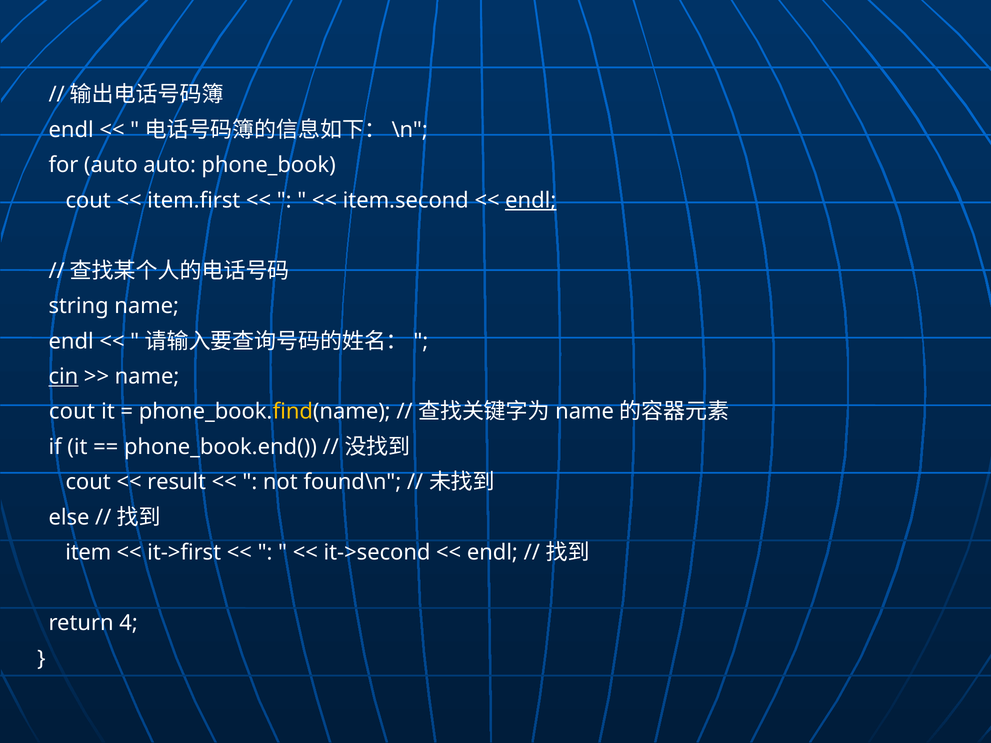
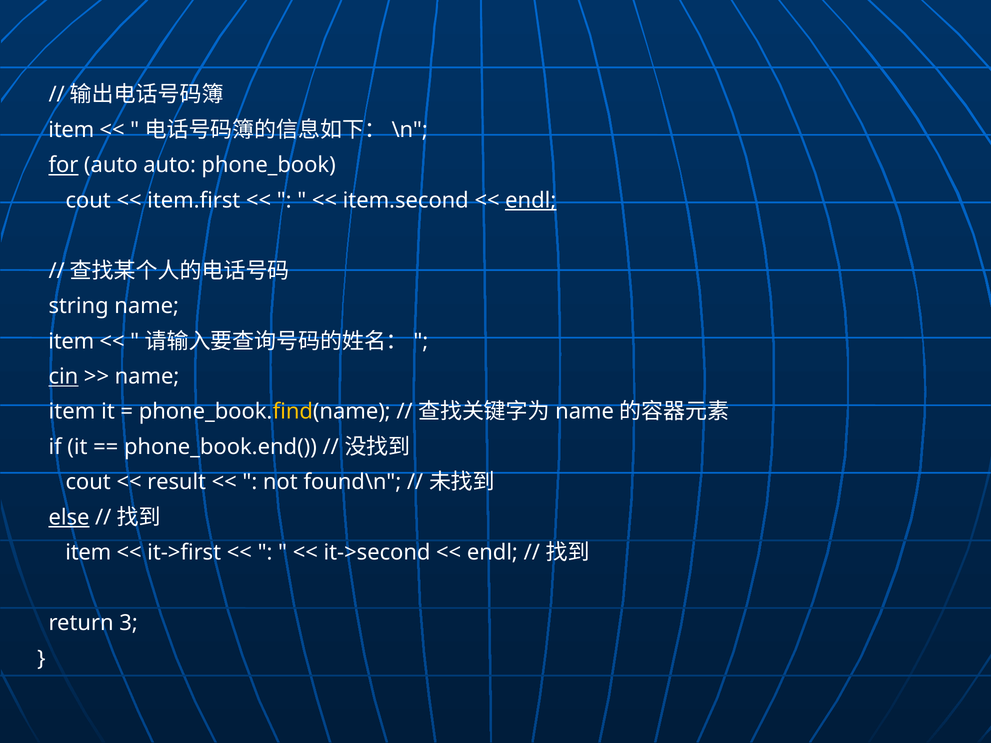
endl: endl -> item (71, 130)
for underline: none -> present (63, 165)
endl: endl -> item (71, 341)
cout: cout -> item (72, 412)
else underline: none -> present (69, 518)
4: 4 -> 3 (129, 623)
